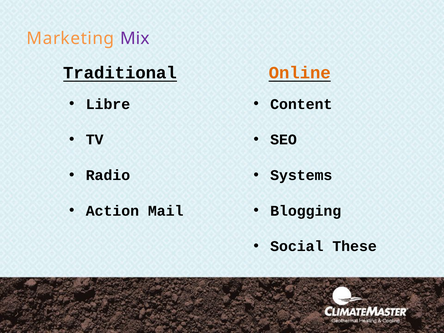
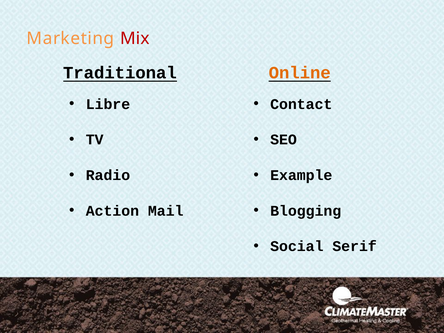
Mix colour: purple -> red (135, 39)
Content: Content -> Contact (301, 104)
Systems: Systems -> Example (301, 175)
These: These -> Serif (355, 246)
